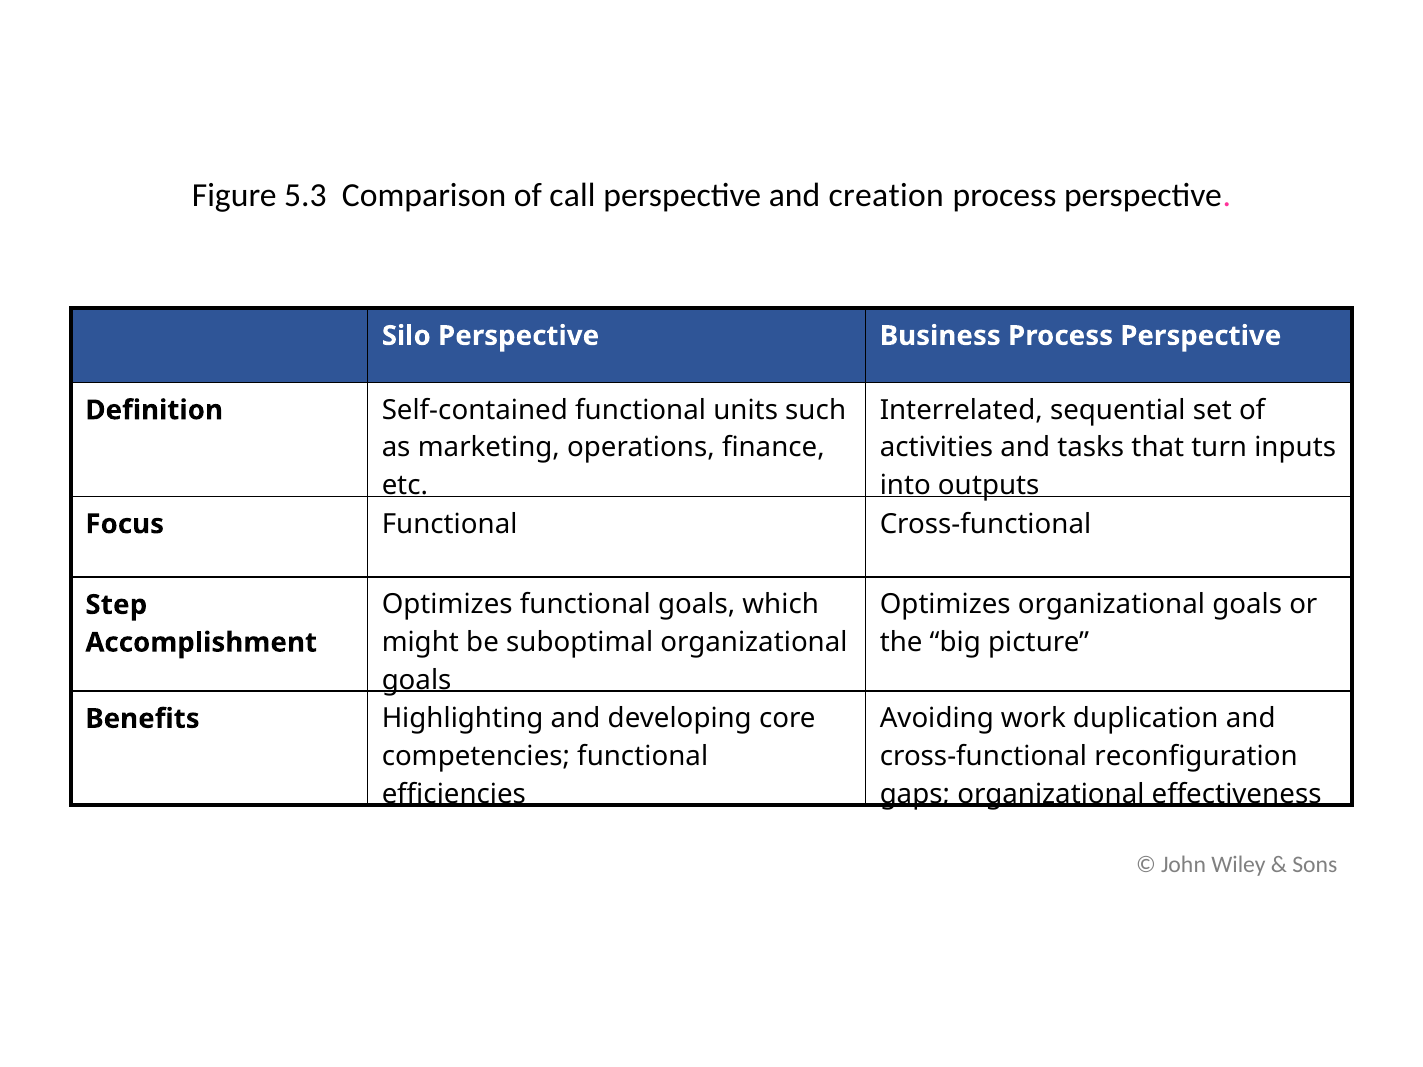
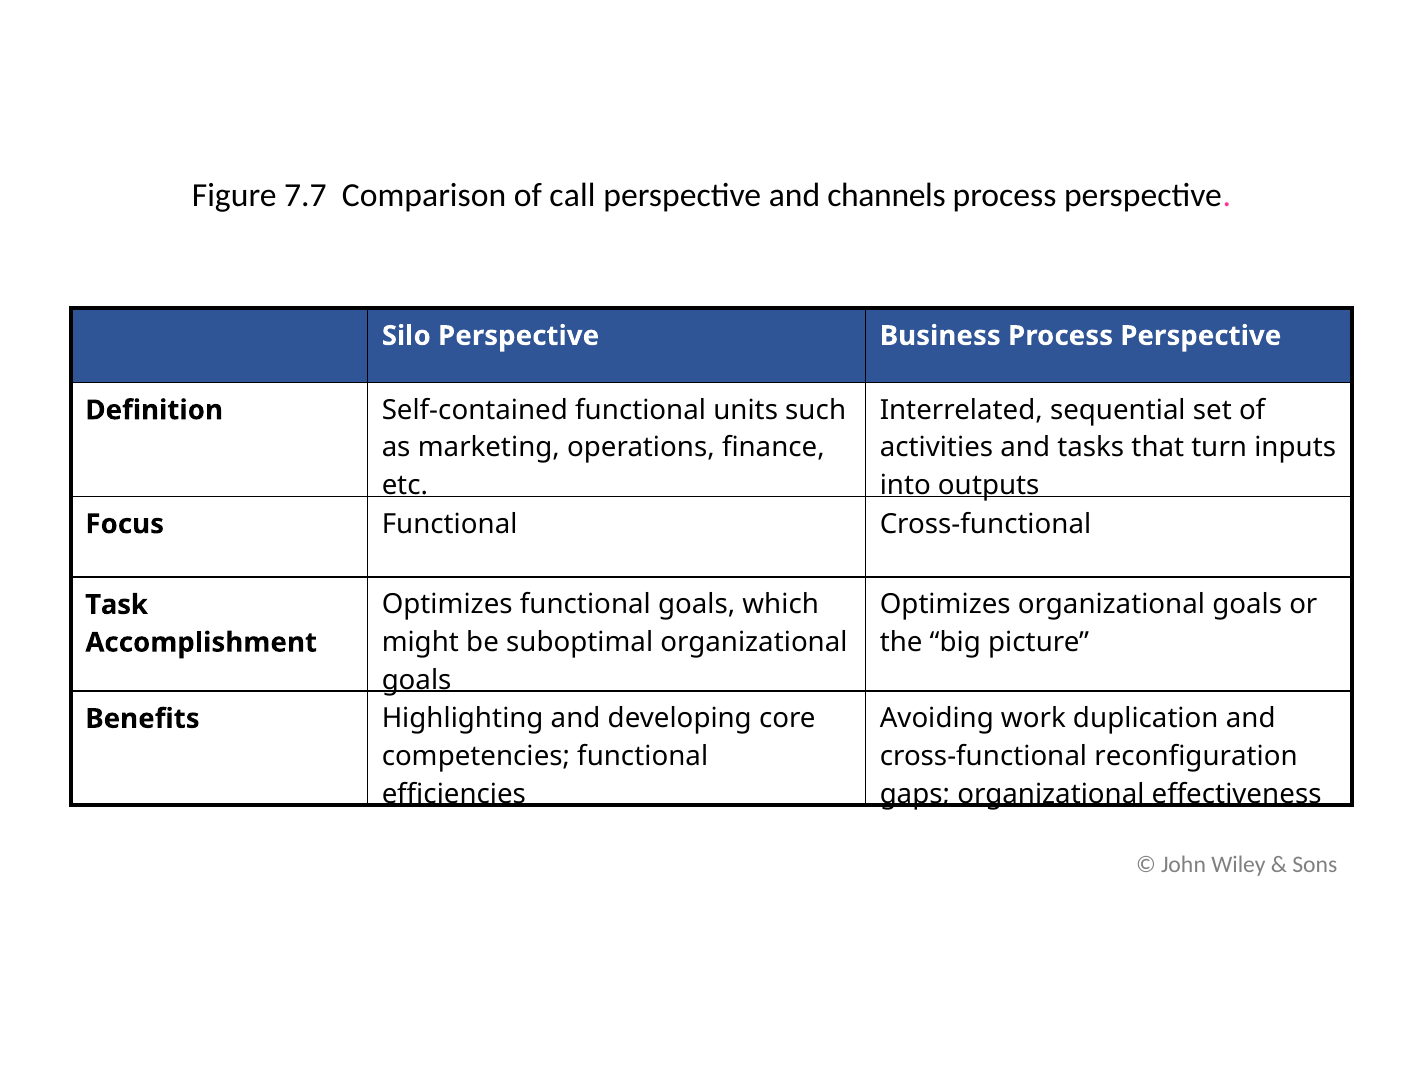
5.3: 5.3 -> 7.7 (305, 195)
creation: creation -> channels (887, 195)
Step: Step -> Task (117, 605)
